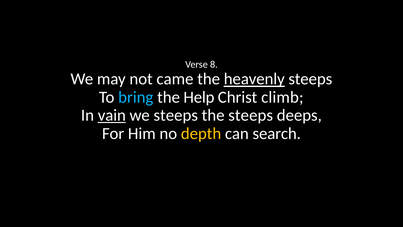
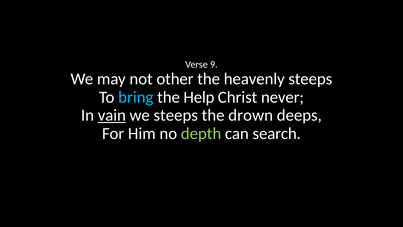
8: 8 -> 9 (214, 65)
came: came -> other (175, 79)
heavenly underline: present -> none (254, 79)
climb: climb -> never (282, 97)
the steeps: steeps -> drown (251, 115)
depth colour: yellow -> light green (201, 133)
